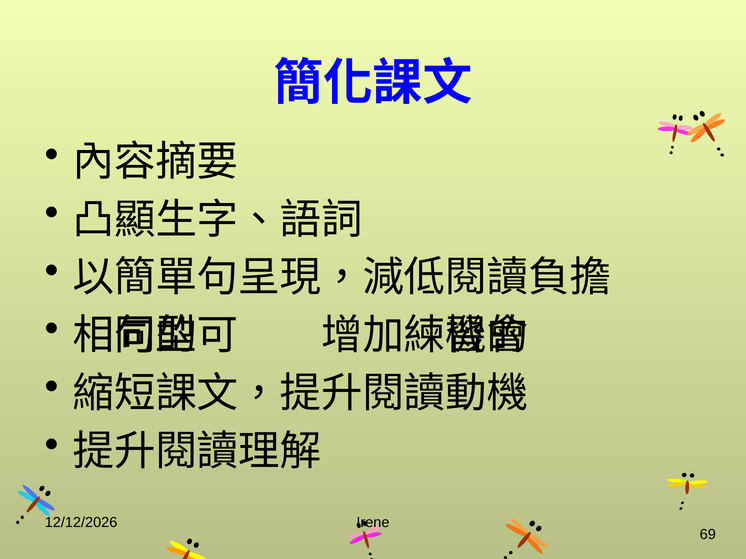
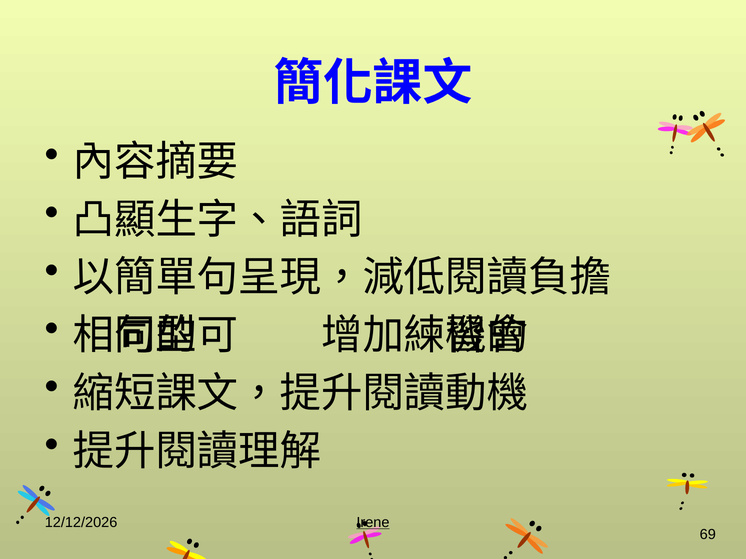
Irene underline: none -> present (373, 523)
